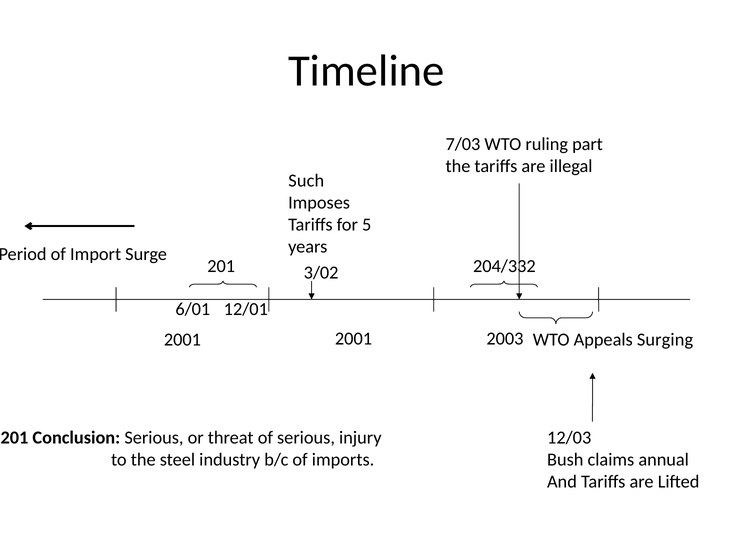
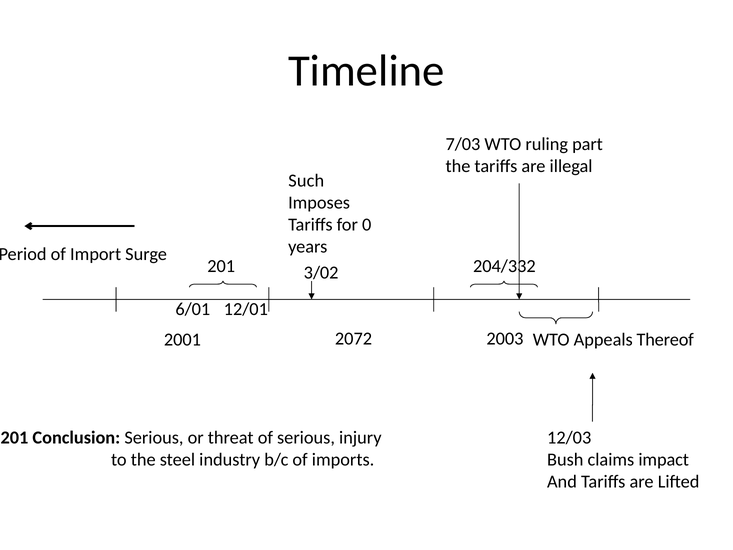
5: 5 -> 0 (367, 225)
2001 2001: 2001 -> 2072 (354, 338)
Surging: Surging -> Thereof (665, 340)
annual: annual -> impact (664, 459)
